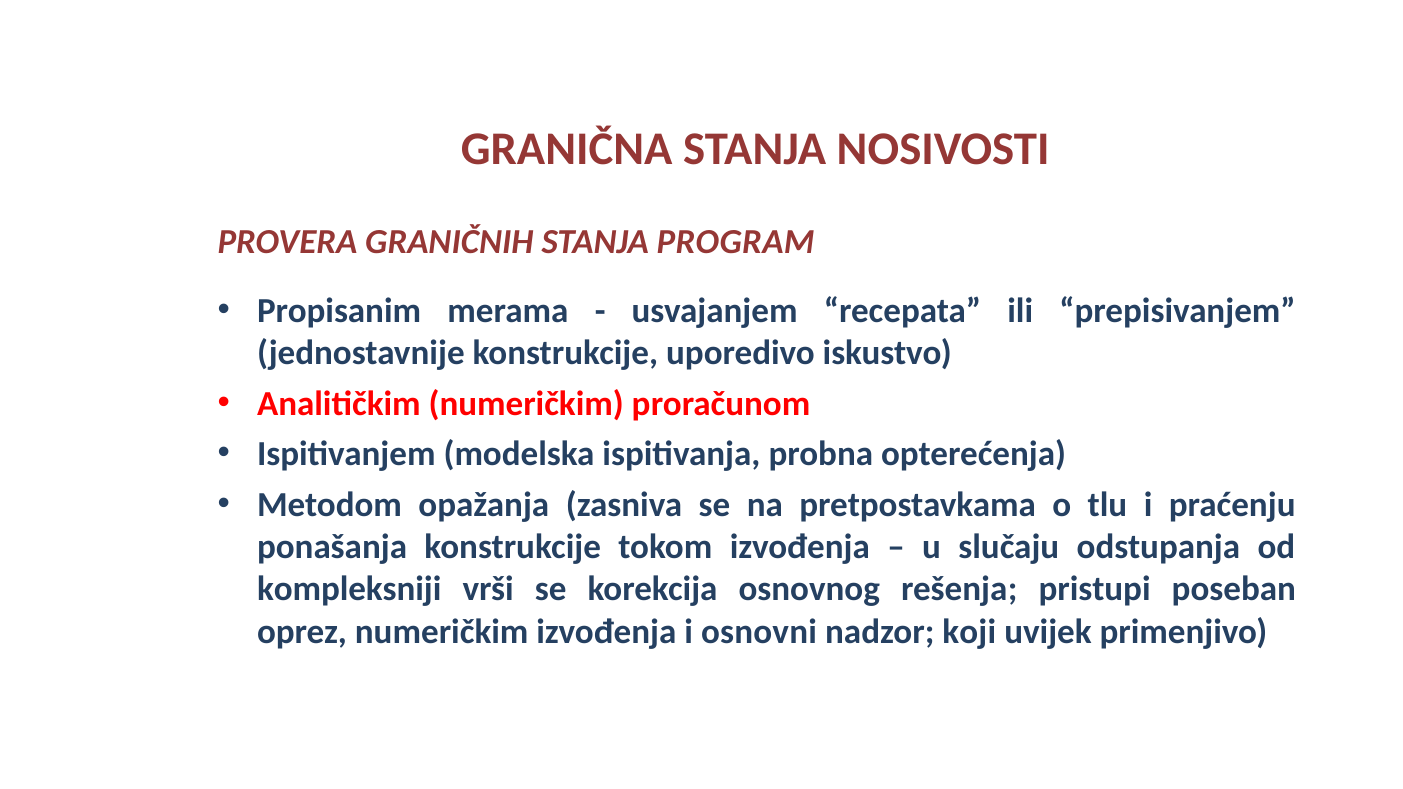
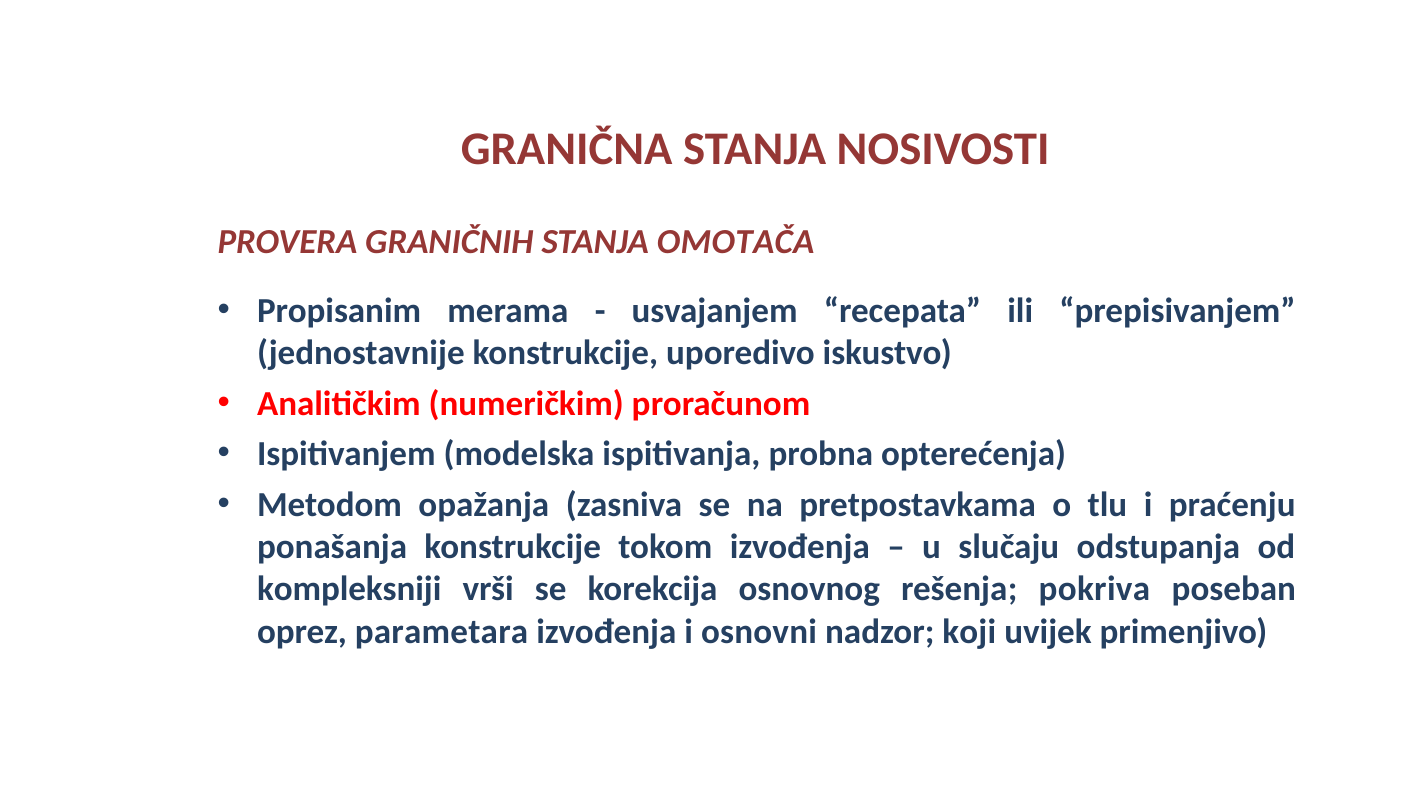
PROGRAM: PROGRAM -> OMOTAČA (736, 242)
pristupi: pristupi -> pokriva (1094, 589)
oprez numeričkim: numeričkim -> parametara (442, 632)
